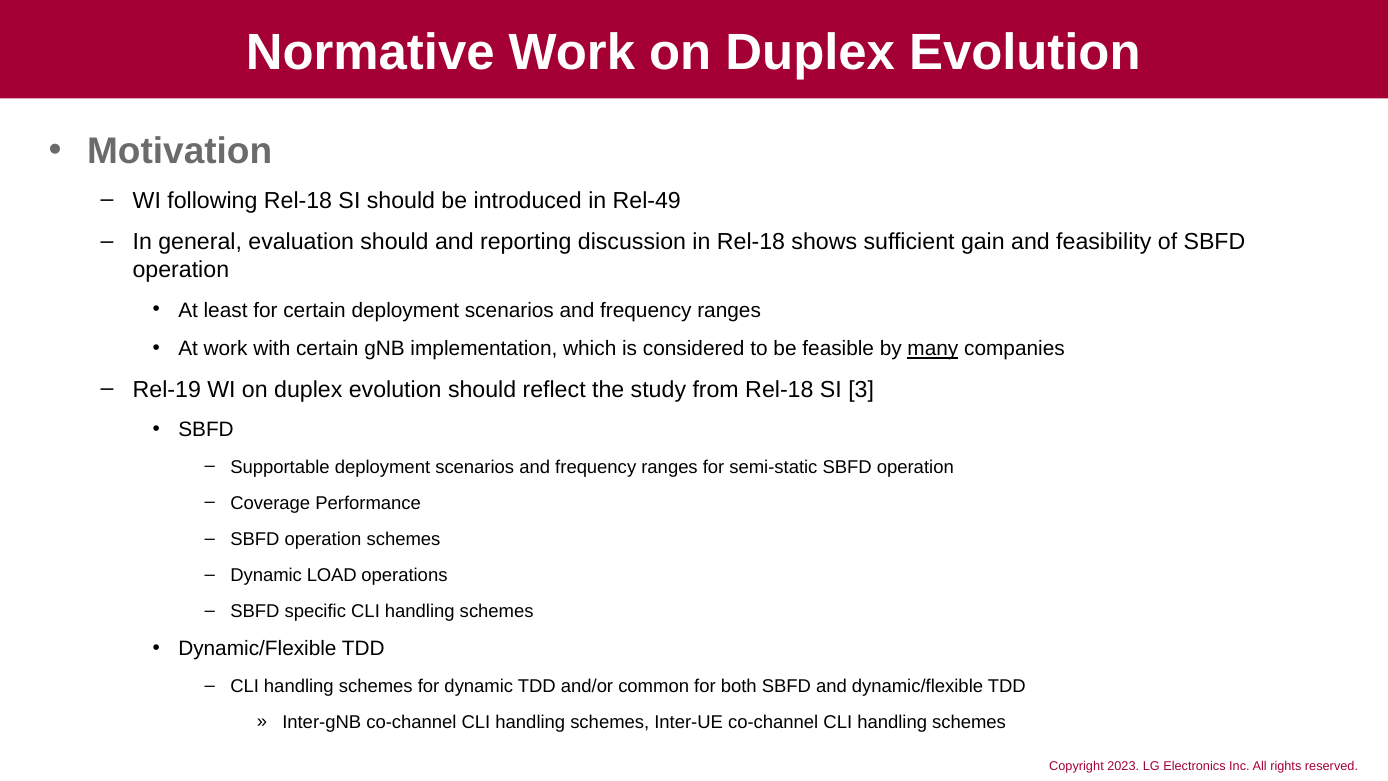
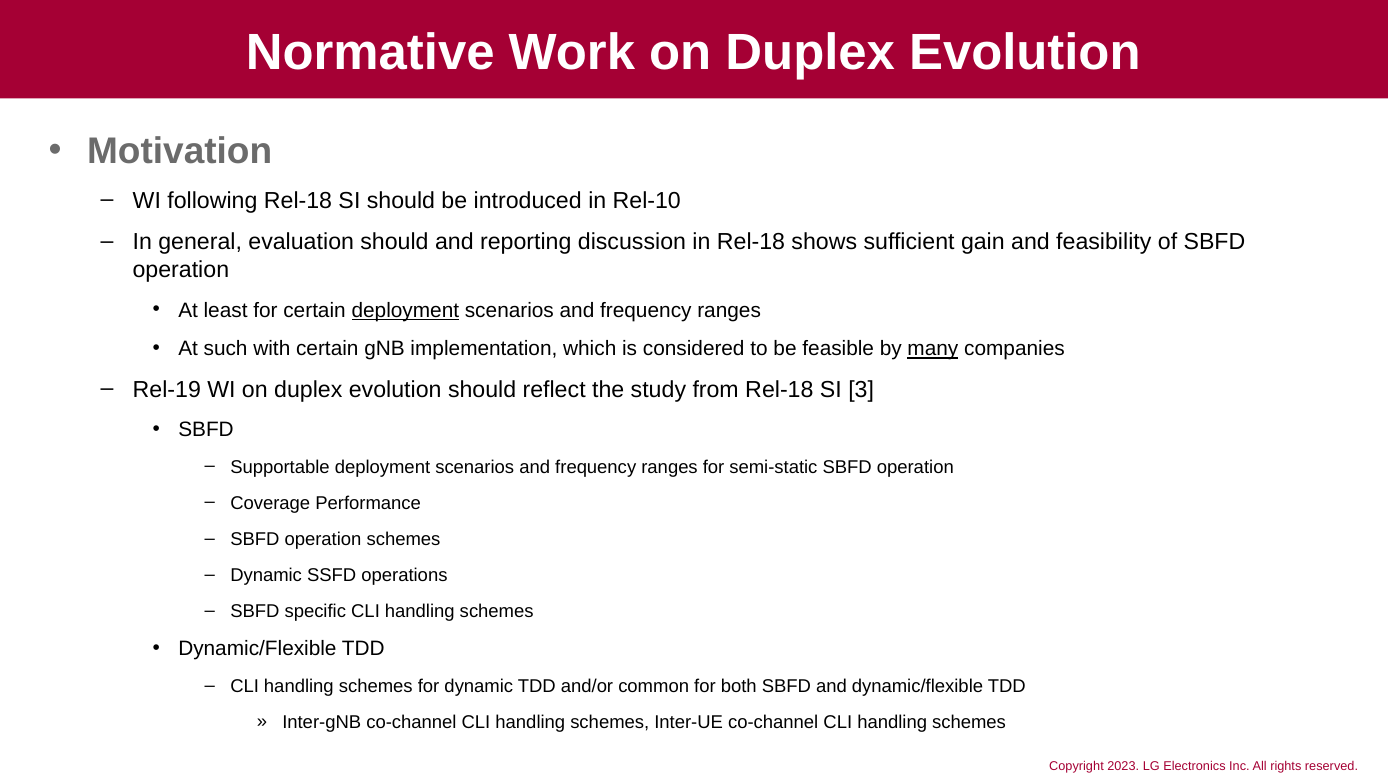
Rel-49: Rel-49 -> Rel-10 (647, 201)
deployment underline: none -> present (405, 310)
At work: work -> such (226, 349)
LOAD: LOAD -> SSFD (332, 575)
